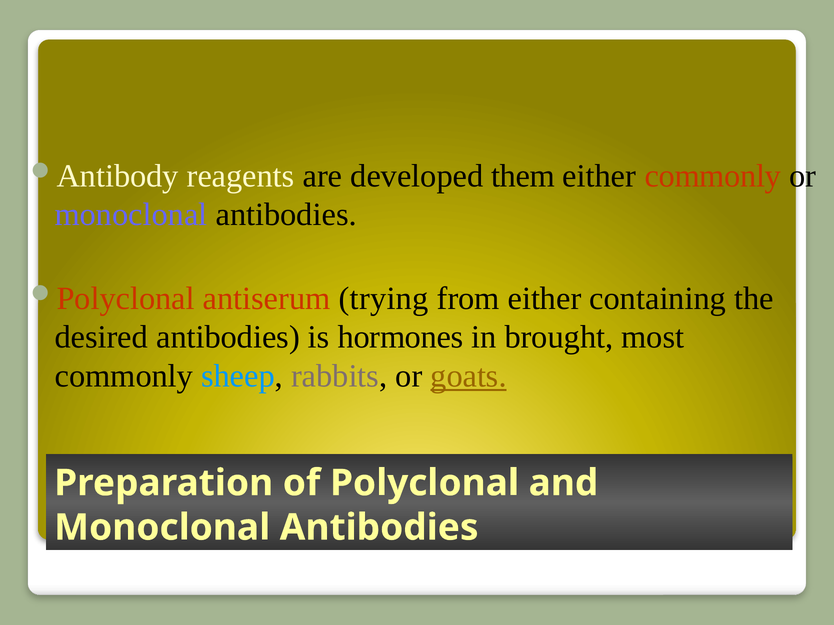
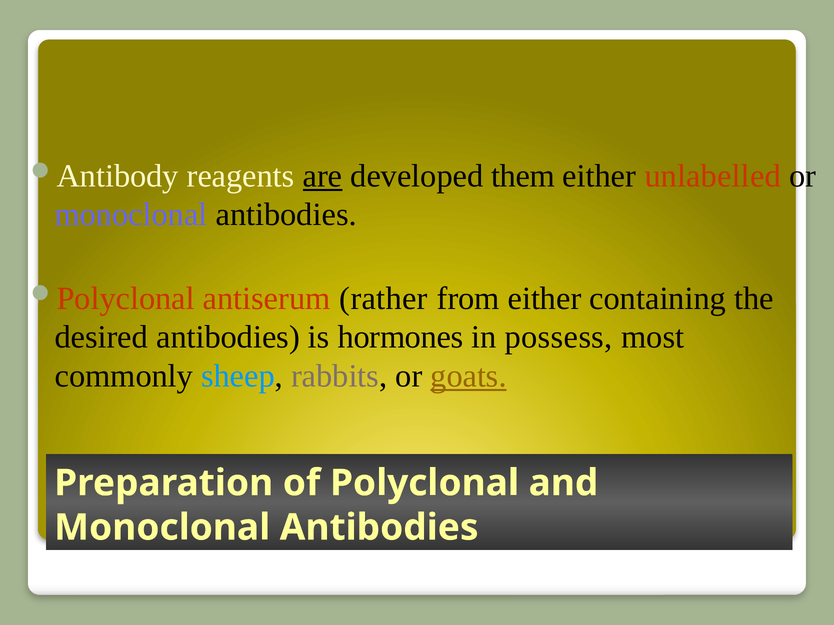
are underline: none -> present (323, 176)
either commonly: commonly -> unlabelled (713, 176)
trying: trying -> rather (384, 299)
brought: brought -> possess (559, 338)
